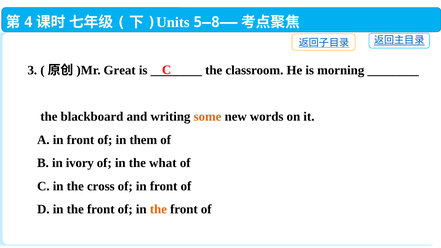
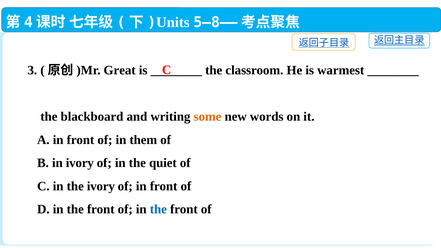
morning: morning -> warmest (341, 70)
what: what -> quiet (163, 163)
the cross: cross -> ivory (101, 186)
the colour: orange -> blue (158, 209)
